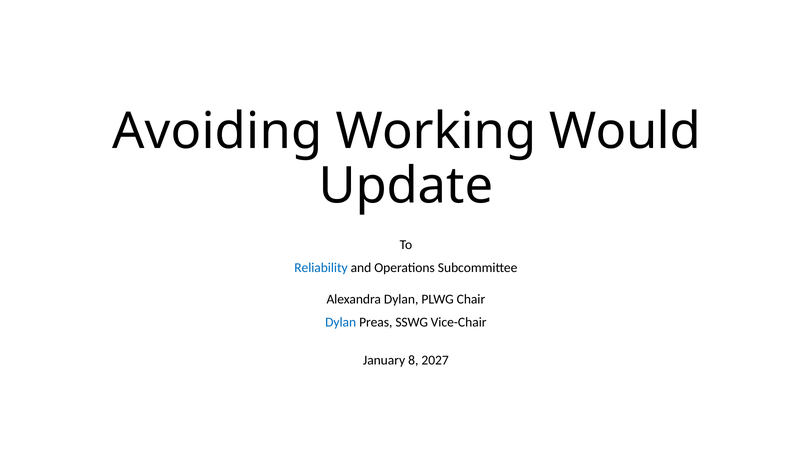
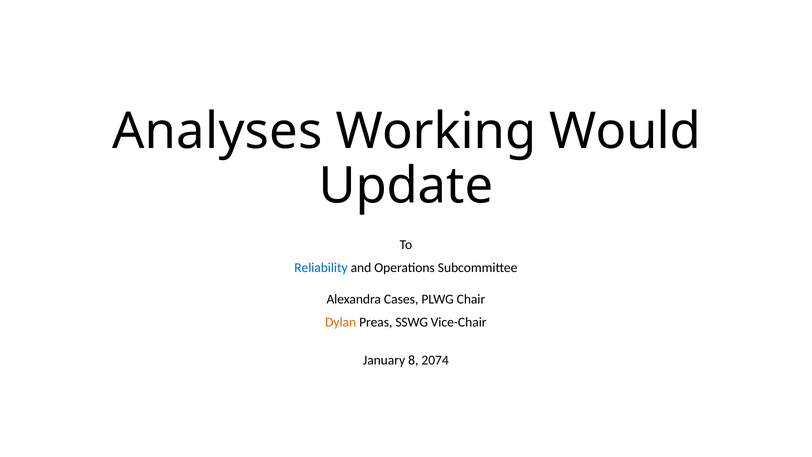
Avoiding: Avoiding -> Analyses (217, 131)
Alexandra Dylan: Dylan -> Cases (401, 299)
Dylan colour: blue -> orange (341, 322)
2027: 2027 -> 2074 (435, 360)
